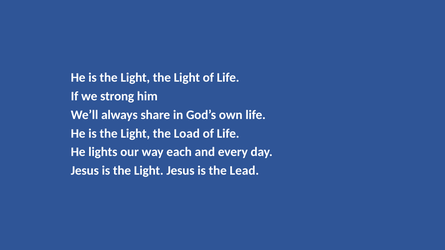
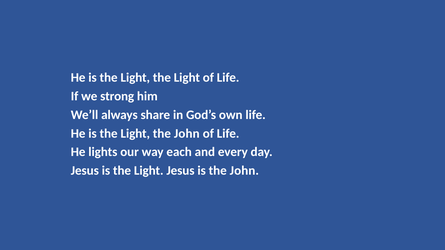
Light the Load: Load -> John (187, 134)
is the Lead: Lead -> John (244, 171)
